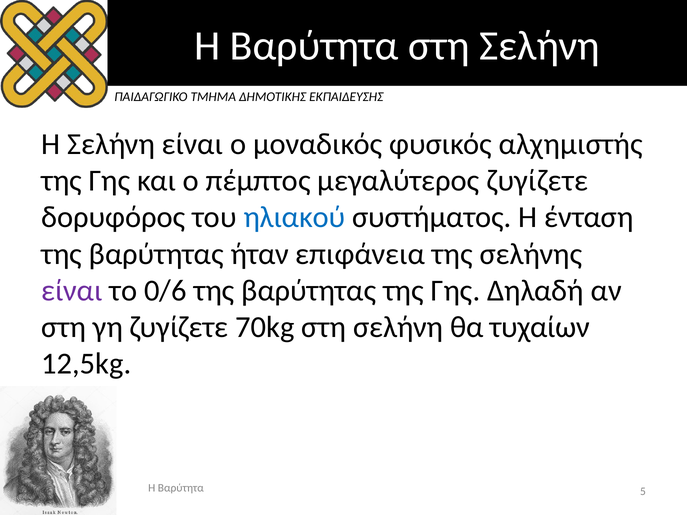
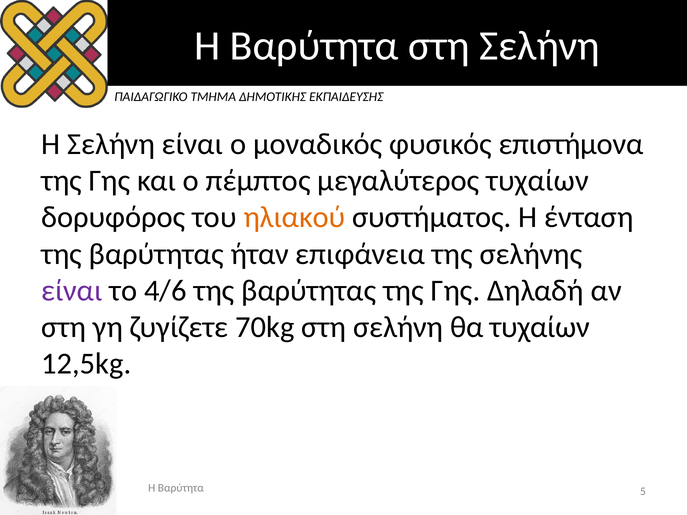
αλχημιστής: αλχημιστής -> επιστήμονα (571, 144)
μεγαλύτερος ζυγίζετε: ζυγίζετε -> τυχαίων (538, 181)
ηλιακού colour: blue -> orange (294, 217)
0/6: 0/6 -> 4/6 (165, 291)
